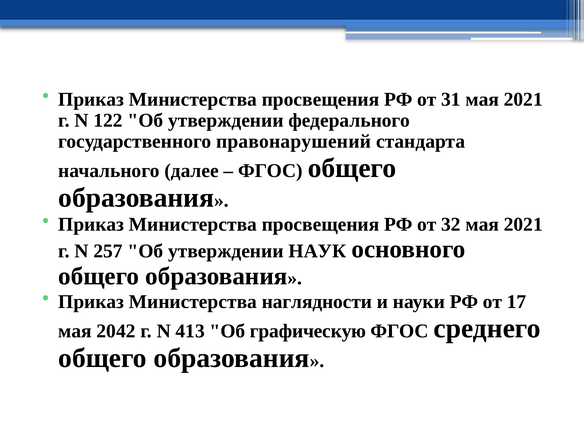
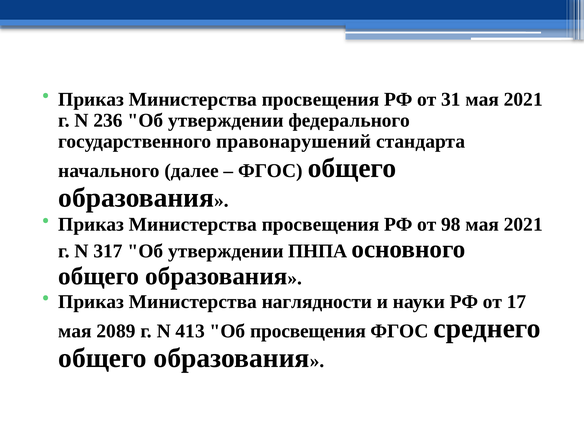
122: 122 -> 236 (108, 121)
32: 32 -> 98 (451, 224)
257: 257 -> 317 (108, 251)
НАУК: НАУК -> ПНПА (318, 251)
2042: 2042 -> 2089 (116, 331)
Об графическую: графическую -> просвещения (308, 331)
